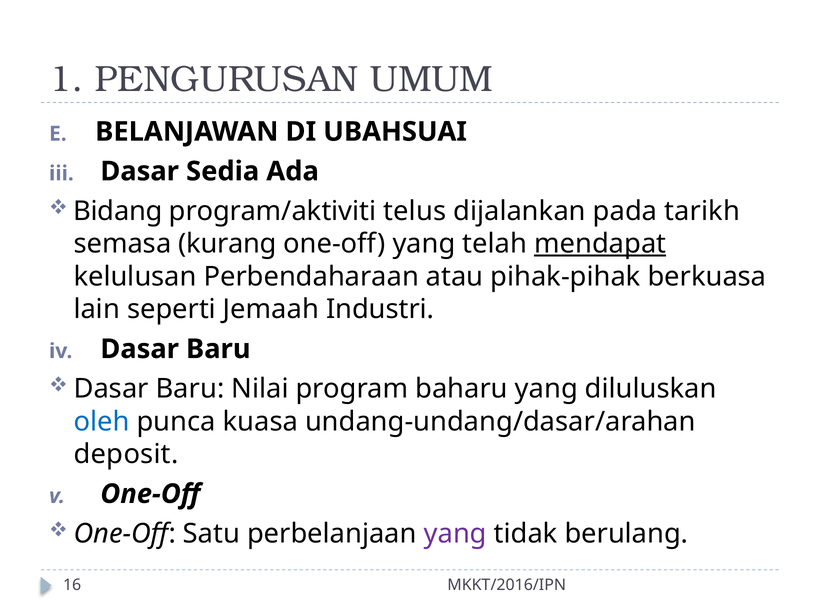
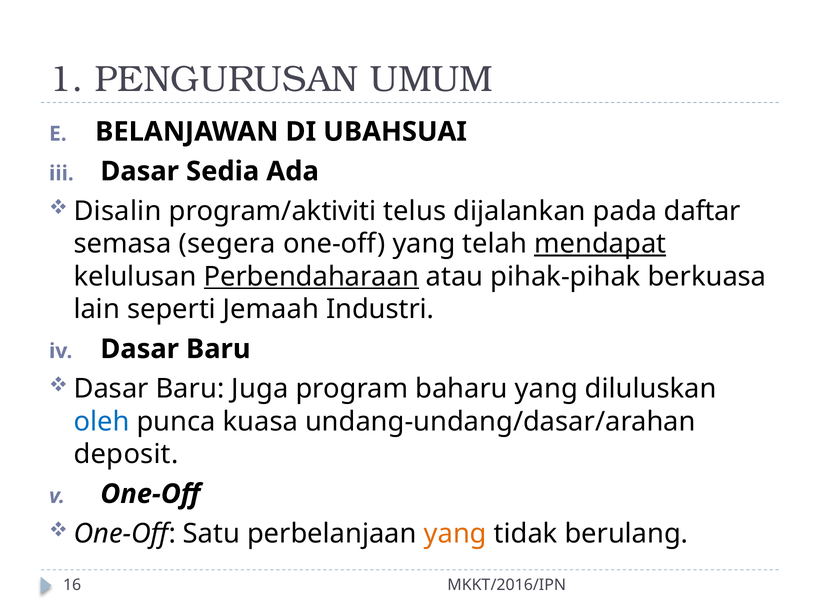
Bidang: Bidang -> Disalin (118, 211)
tarikh: tarikh -> daftar (702, 211)
kurang: kurang -> segera (227, 244)
Perbendaharaan underline: none -> present (311, 277)
Nilai: Nilai -> Juga (260, 389)
yang colour: purple -> orange (455, 534)
